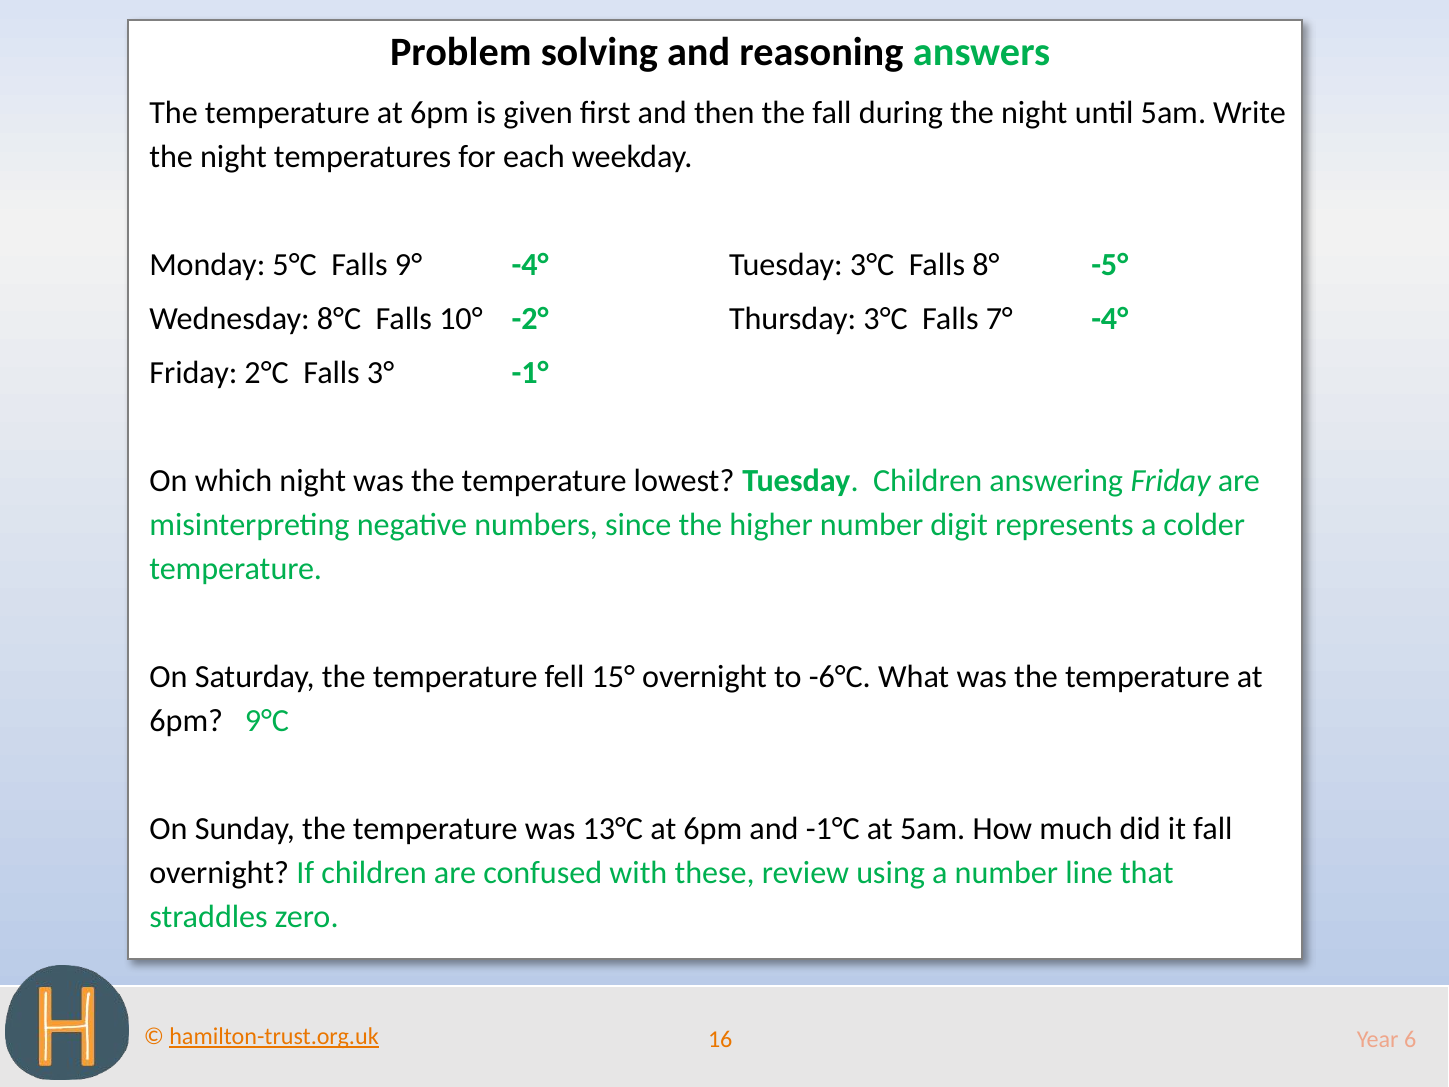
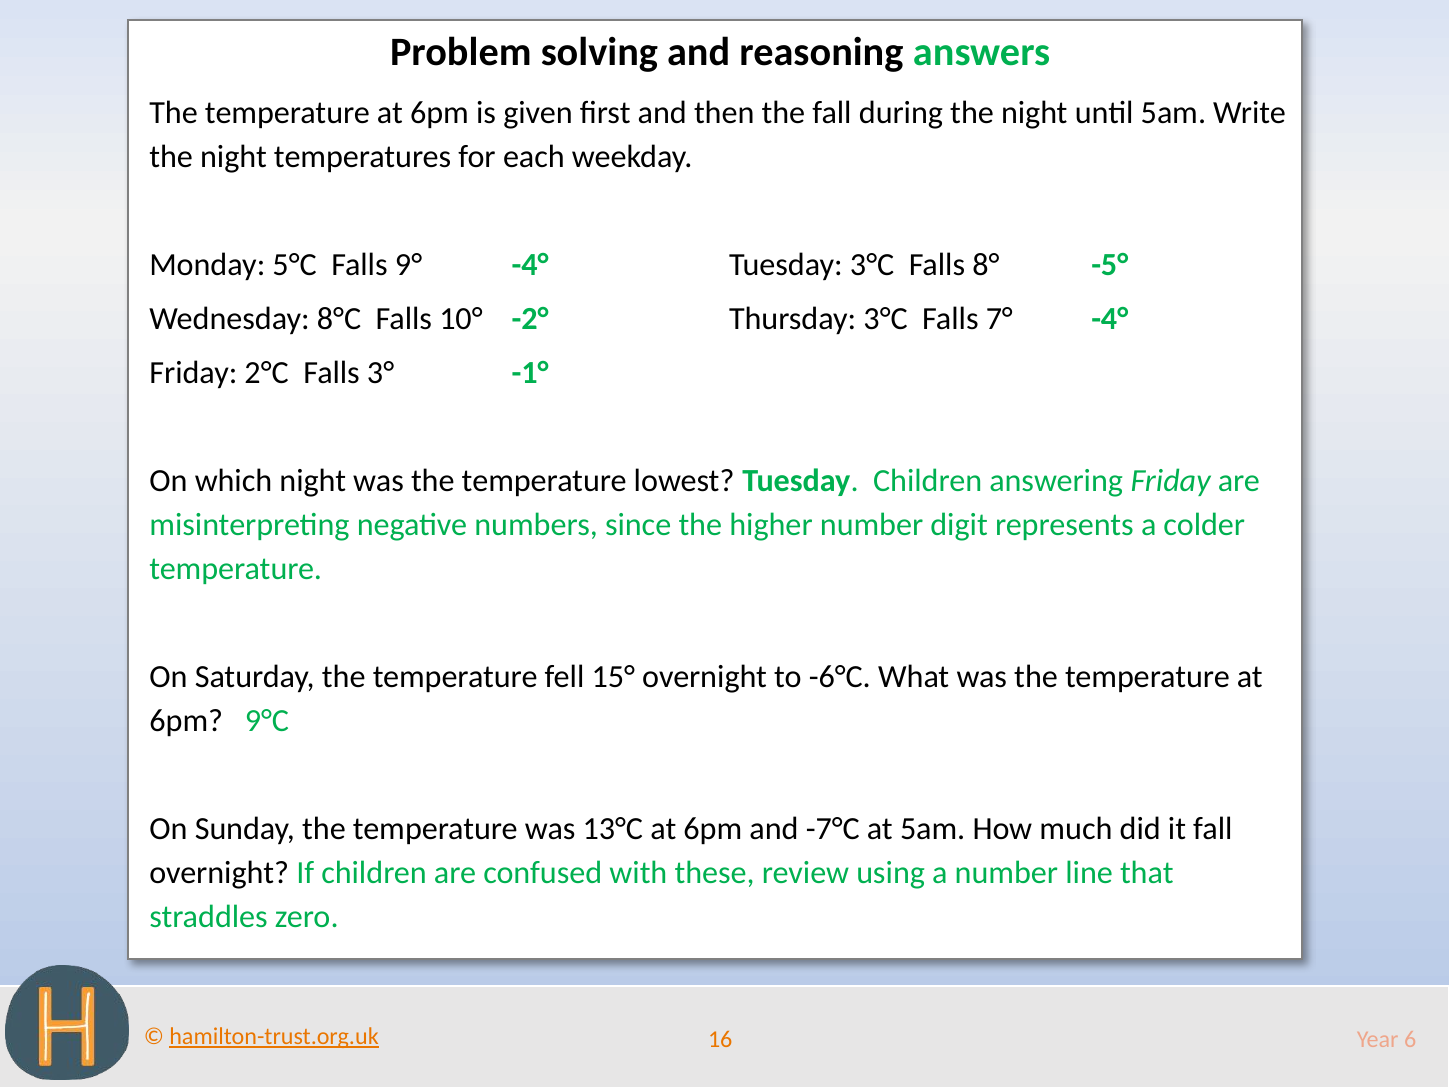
-1°C: -1°C -> -7°C (833, 829)
